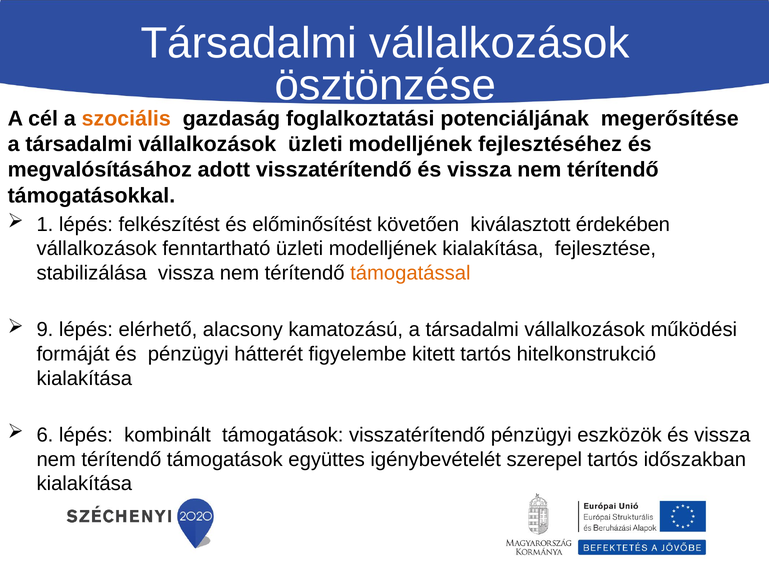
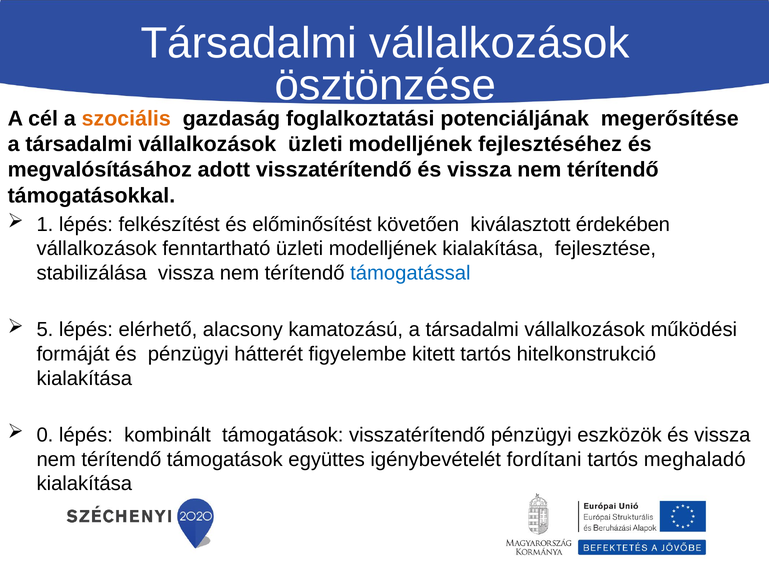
támogatással colour: orange -> blue (410, 273)
9: 9 -> 5 (45, 330)
6: 6 -> 0 (45, 436)
szerepel: szerepel -> fordítani (544, 460)
időszakban: időszakban -> meghaladó (695, 460)
